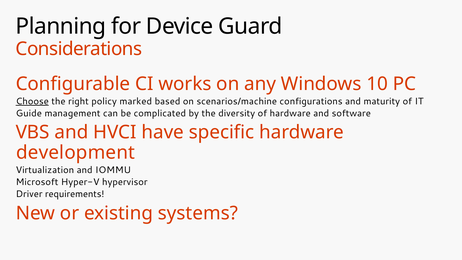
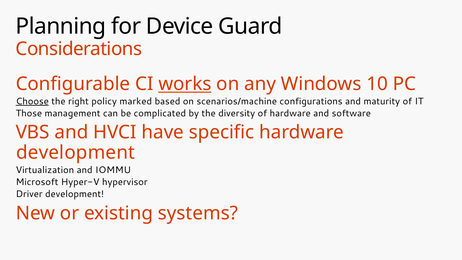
works underline: none -> present (185, 84)
Guide: Guide -> Those (29, 113)
Driver requirements: requirements -> development (75, 194)
